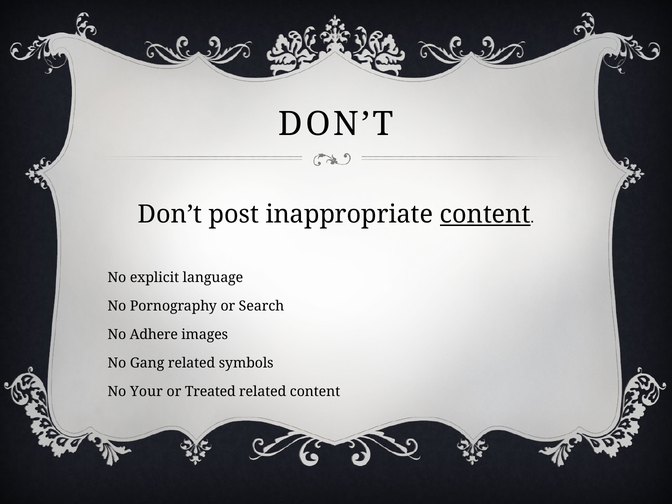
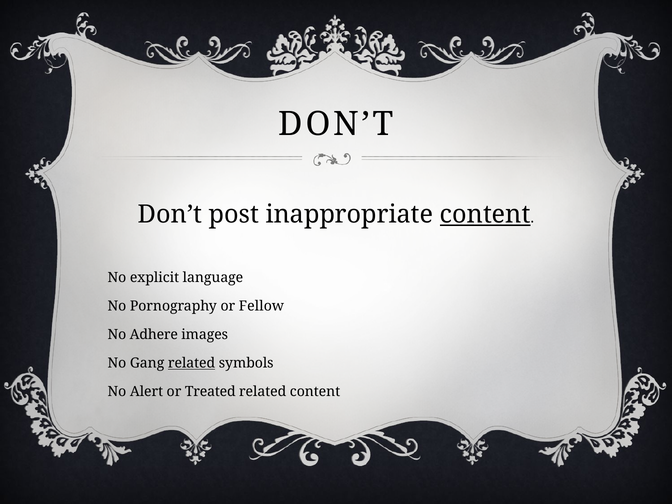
Search: Search -> Fellow (261, 306)
related underline: none -> present (192, 363)
Your: Your -> Alert (146, 392)
